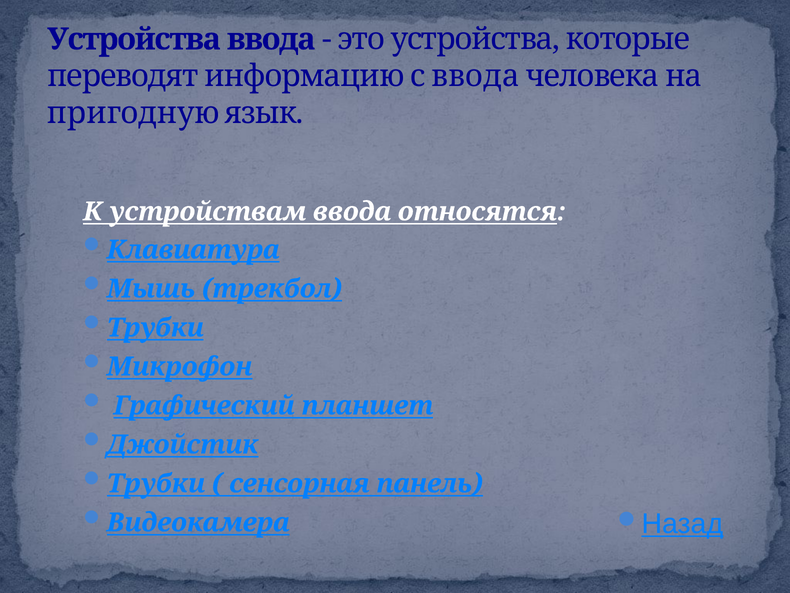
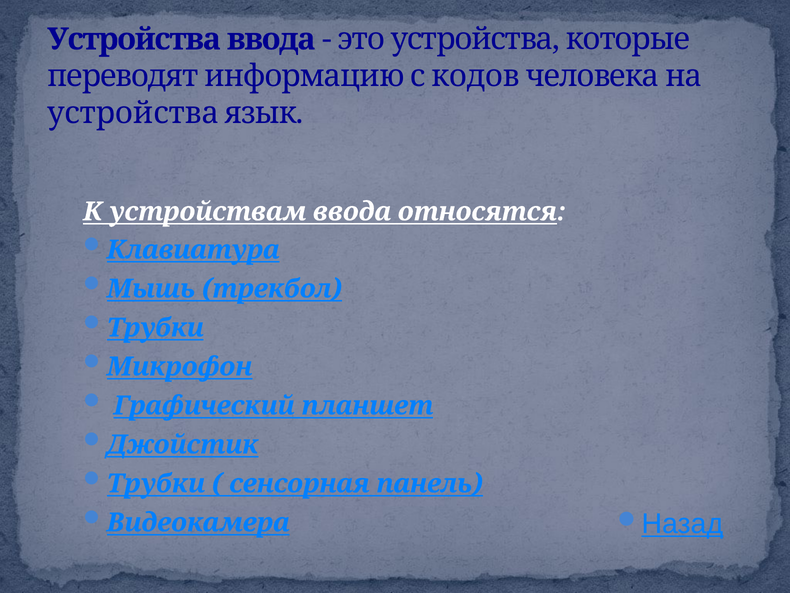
с ввода: ввода -> кодов (476, 76)
пригодную: пригодную -> устройства (133, 113)
